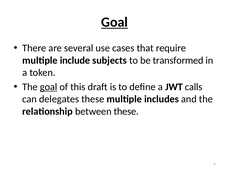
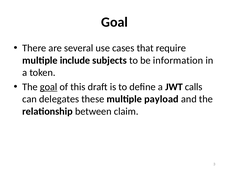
Goal underline: present -> none (114, 22)
transformed: transformed -> information (178, 60)
includes: includes -> payload (161, 99)
between these: these -> claim (126, 111)
